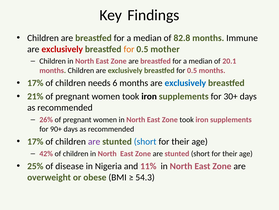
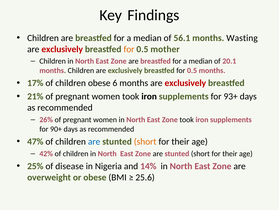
82.8: 82.8 -> 56.1 (182, 38)
Immune: Immune -> Wasting (242, 38)
children needs: needs -> obese (99, 83)
exclusively colour: blue -> red (185, 83)
30+: 30+ -> 93+ (231, 96)
17%: 17% -> 47% (35, 141)
are colour: purple -> blue (94, 141)
short colour: blue -> orange (145, 141)
11%: 11% -> 14% (148, 166)
54.3: 54.3 -> 25.6 (145, 177)
